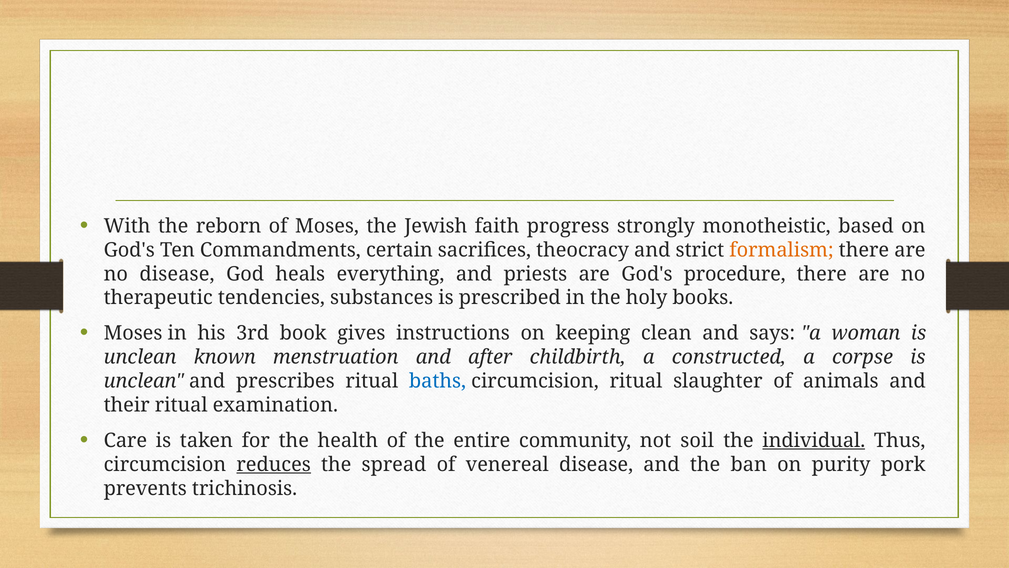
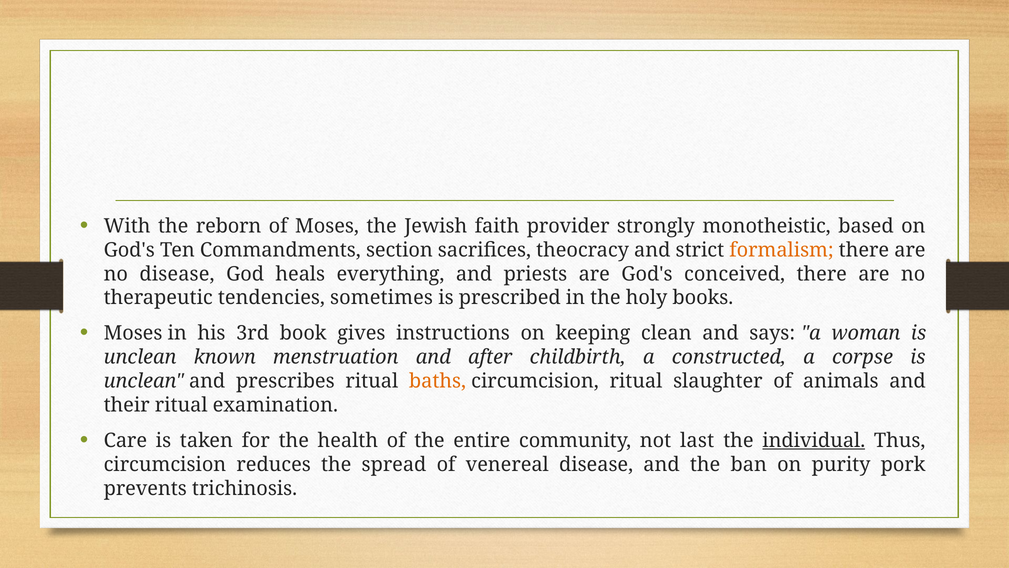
progress: progress -> provider (568, 226)
certain: certain -> section (399, 250)
procedure: procedure -> conceived (735, 274)
substances: substances -> sometimes (382, 298)
baths colour: blue -> orange (438, 381)
soil: soil -> last (697, 440)
reduces underline: present -> none (274, 464)
